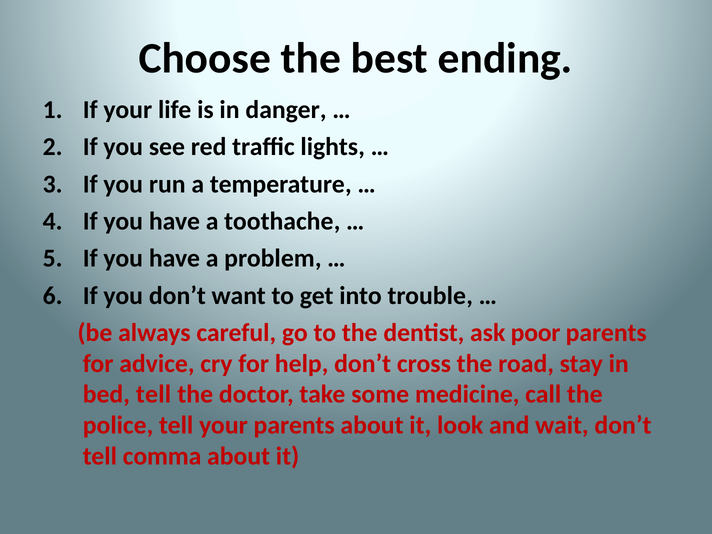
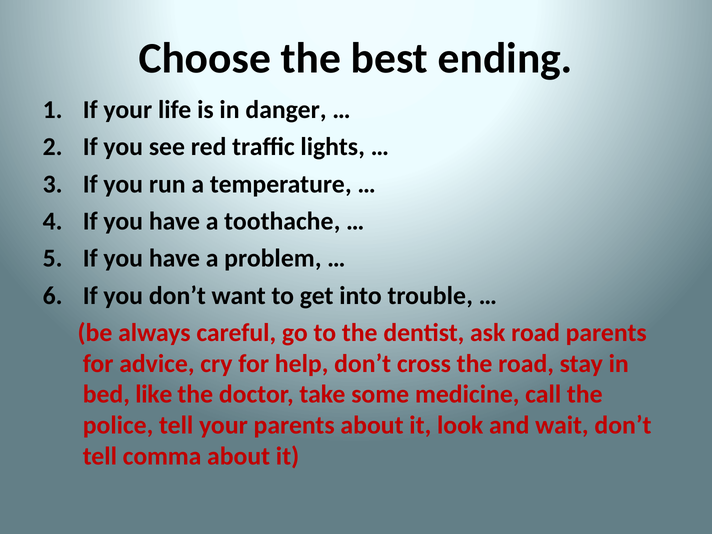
ask poor: poor -> road (536, 333)
bed tell: tell -> like (154, 394)
